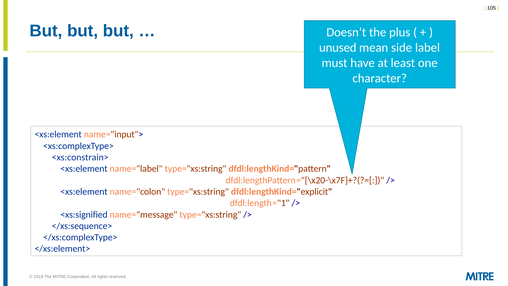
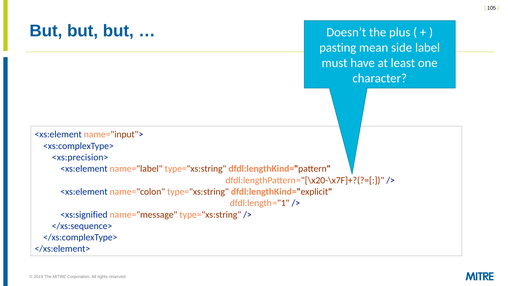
unused: unused -> pasting (338, 48)
<xs:constrain>: <xs:constrain> -> <xs:precision> (80, 157)
